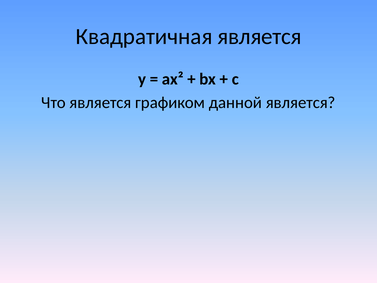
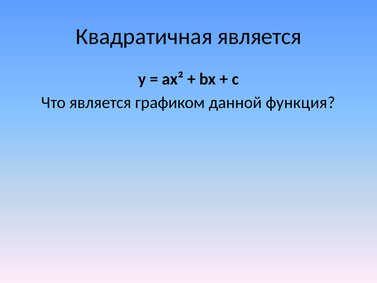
данной является: является -> функция (301, 103)
